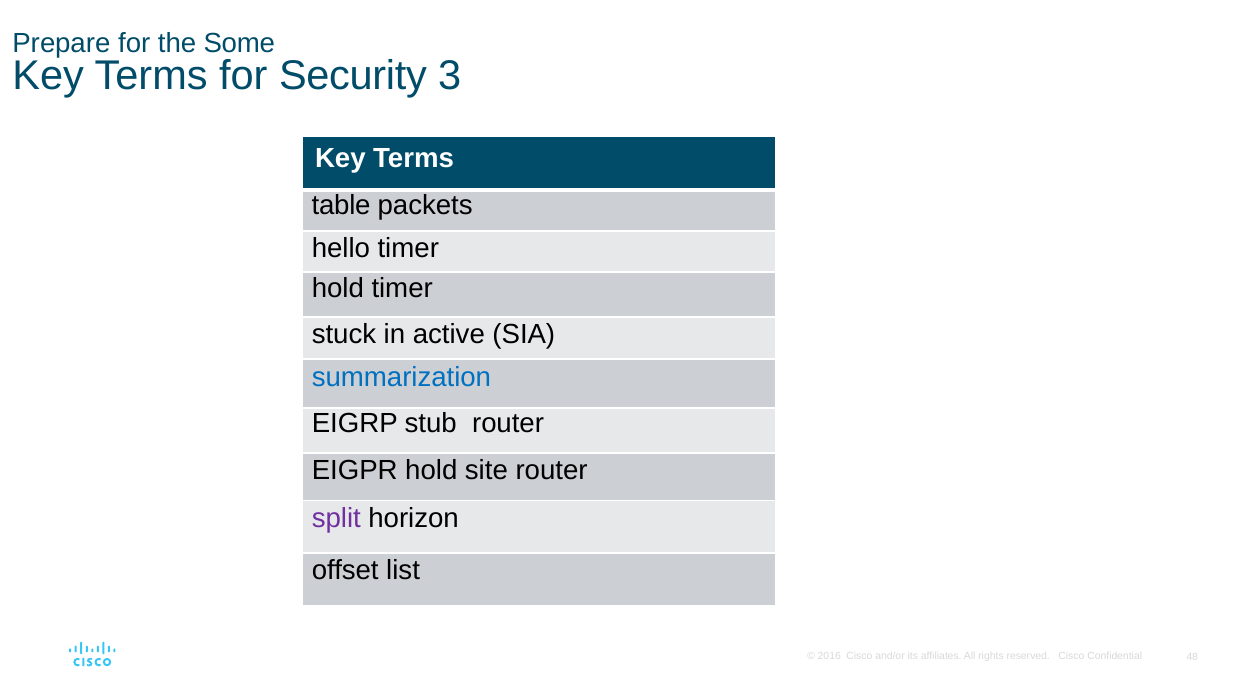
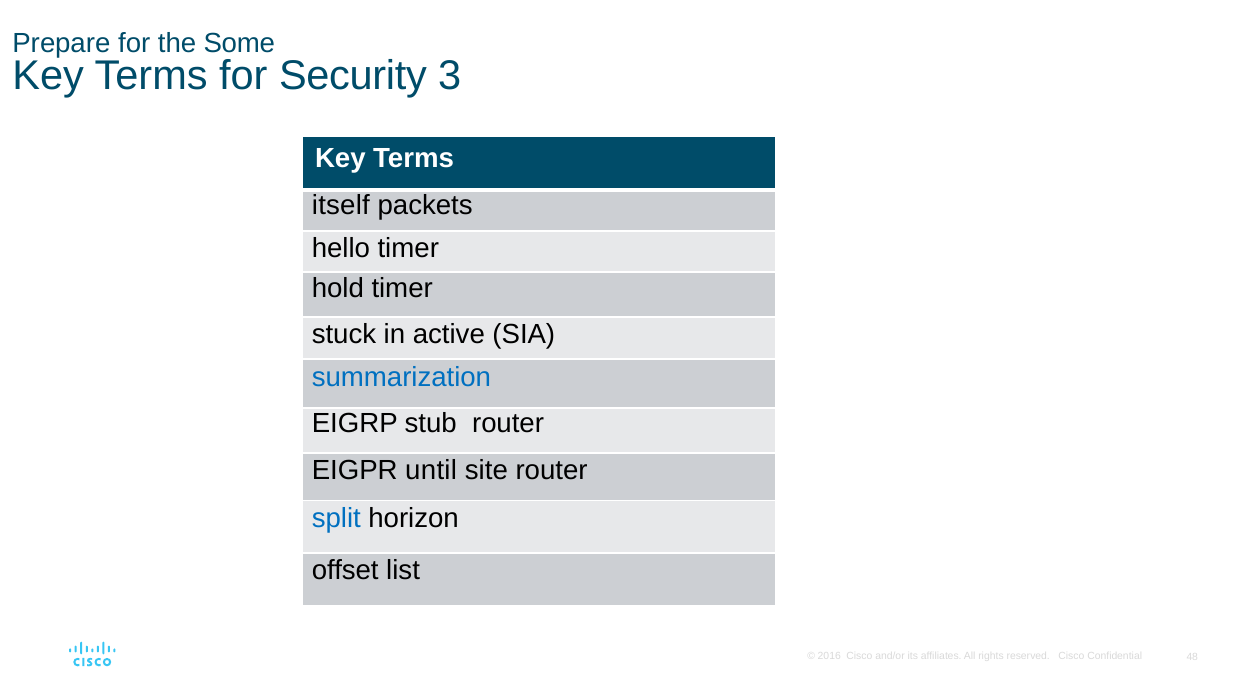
table: table -> itself (341, 206)
EIGPR hold: hold -> until (431, 471)
split colour: purple -> blue (336, 519)
